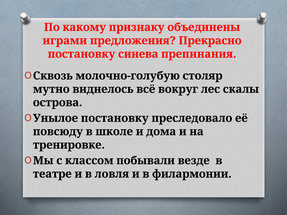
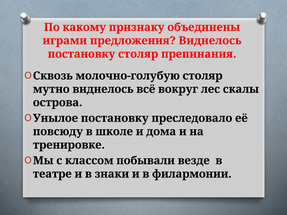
предложения Прекрасно: Прекрасно -> Виднелось (210, 41)
постановку синева: синева -> столяр (138, 54)
ловля: ловля -> знаки (112, 174)
